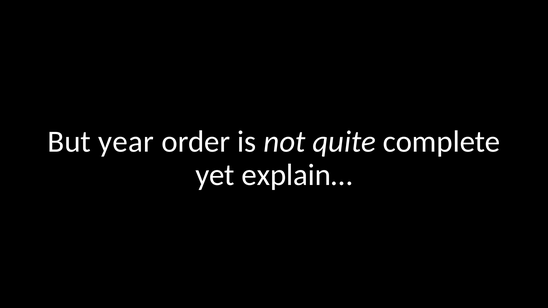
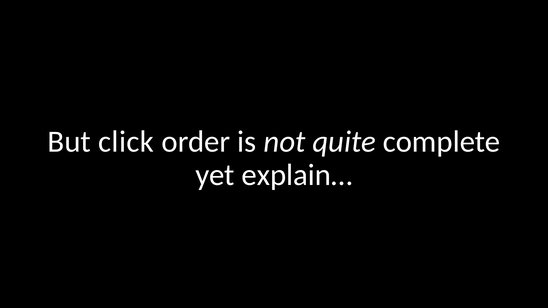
year: year -> click (126, 142)
